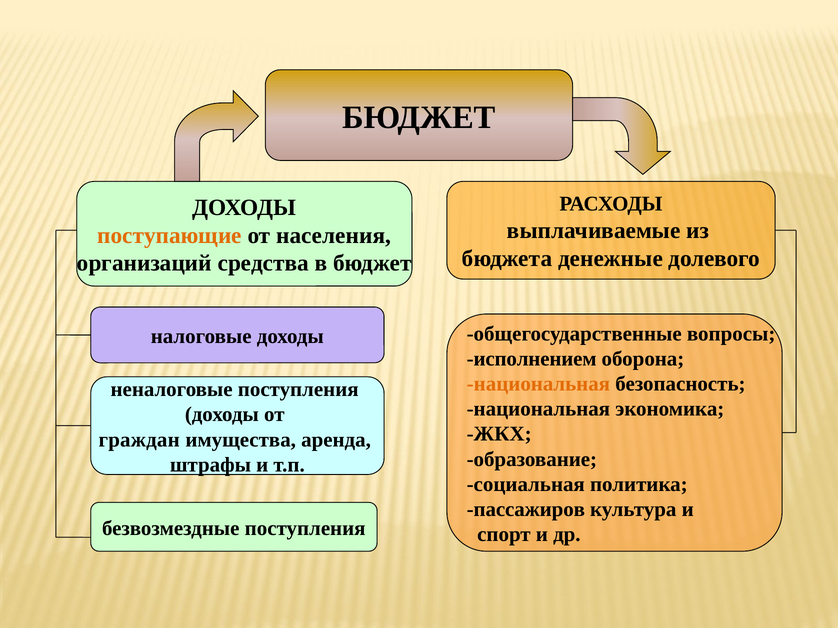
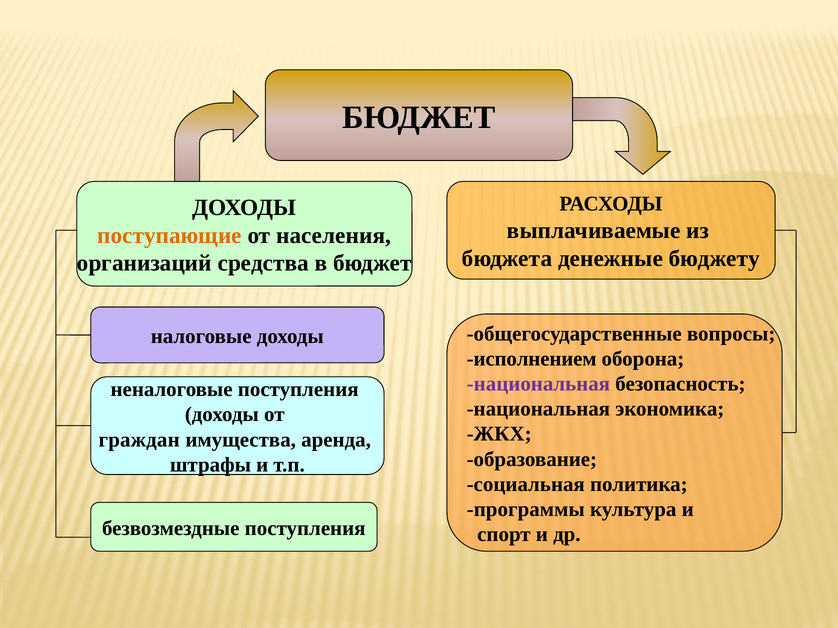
долевого: долевого -> бюджету (714, 259)
национальная colour: orange -> purple (538, 384)
пассажиров: пассажиров -> программы (526, 510)
